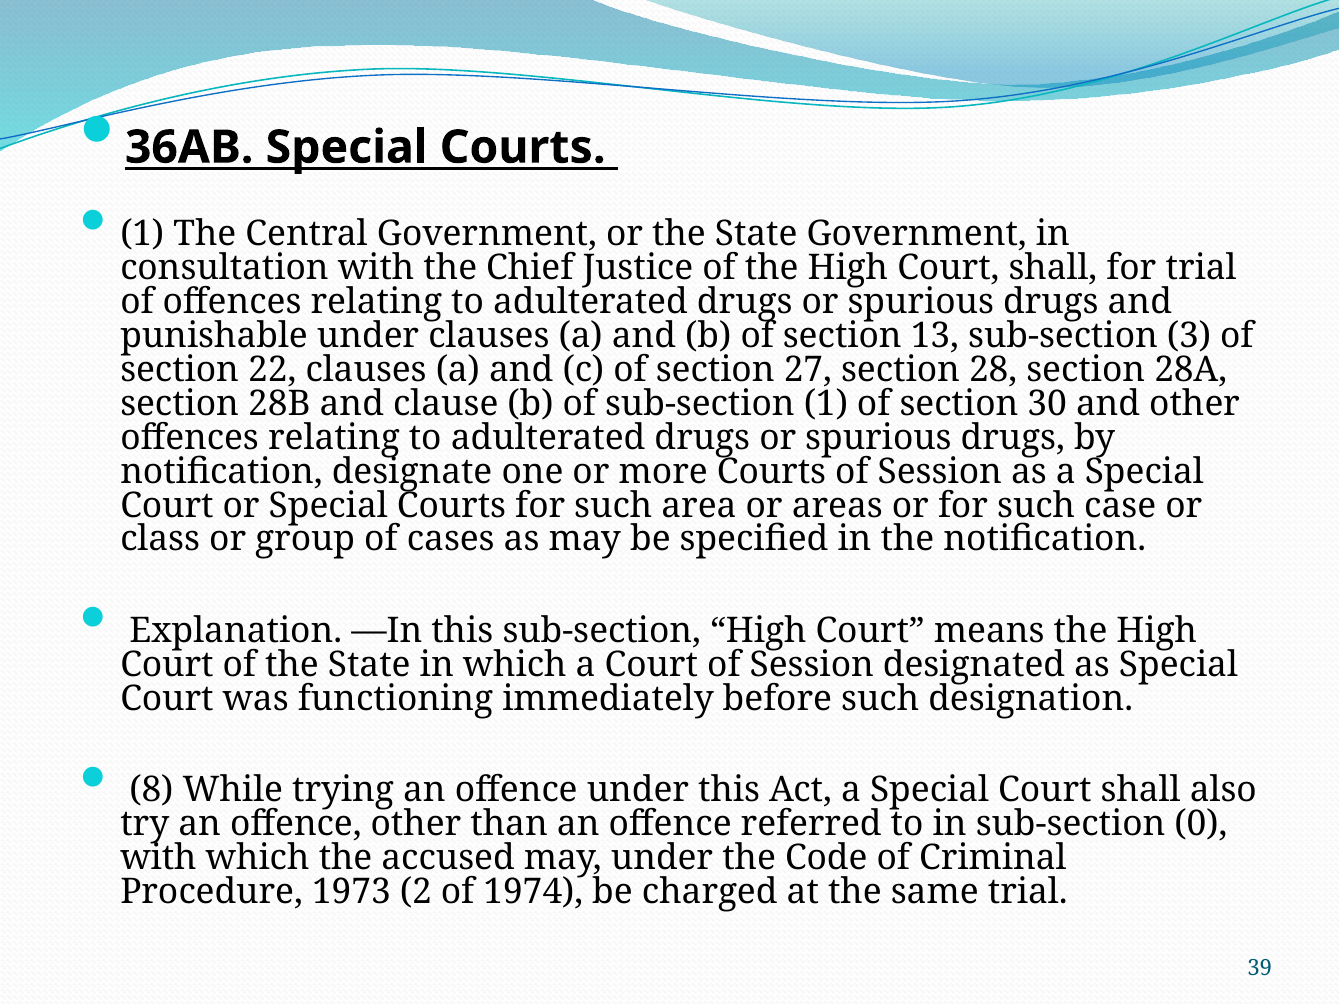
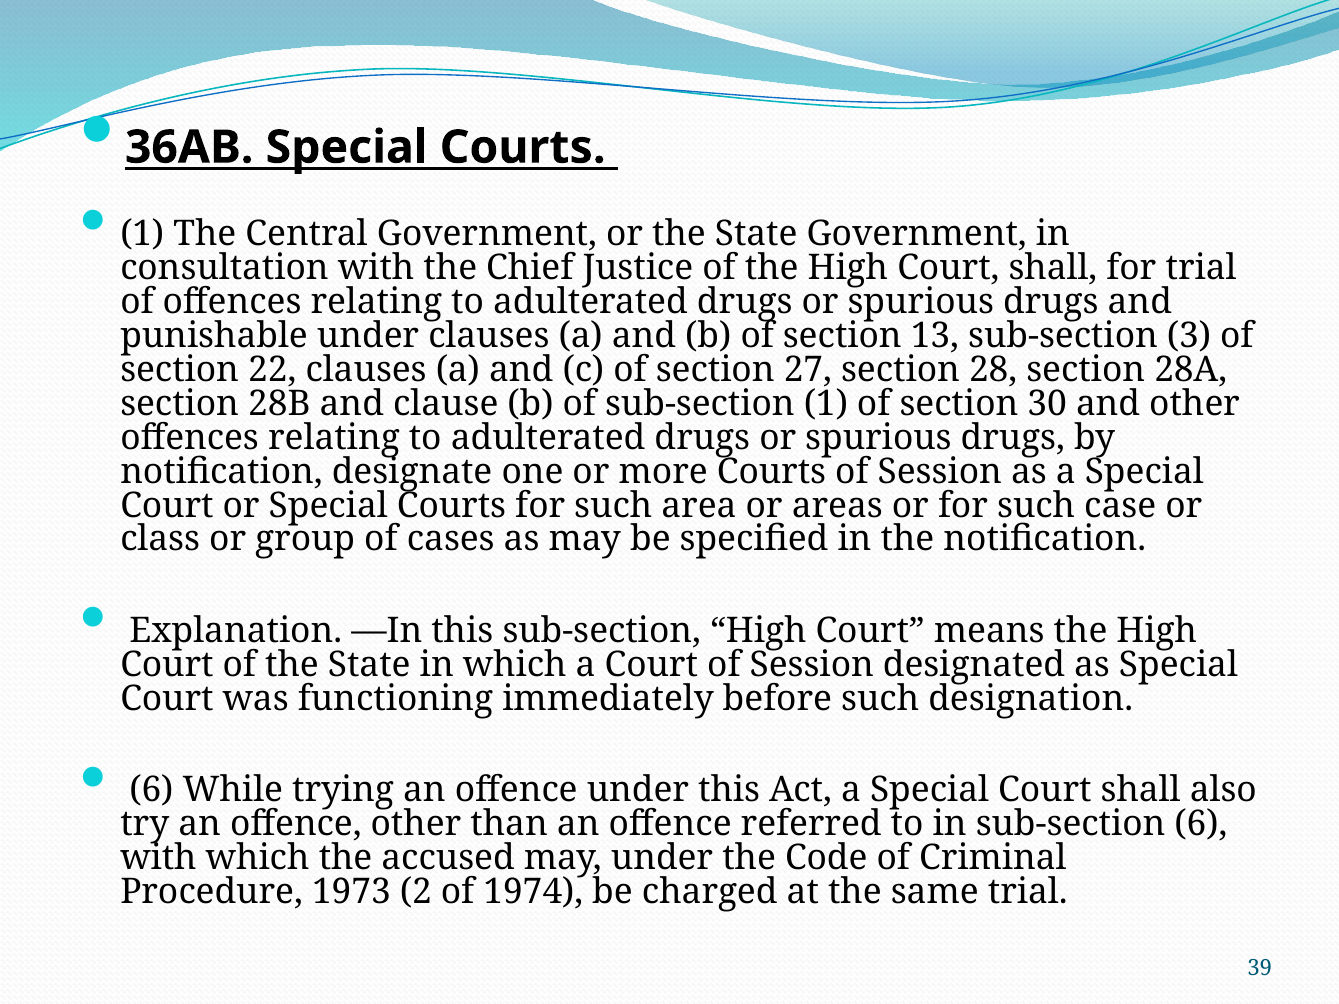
8: 8 -> 6 (151, 791)
sub-section 0: 0 -> 6 (1201, 824)
